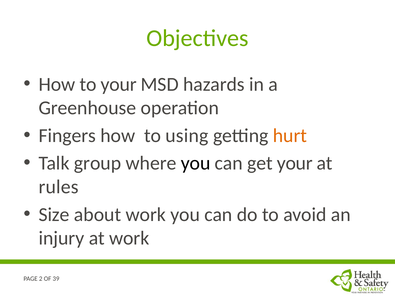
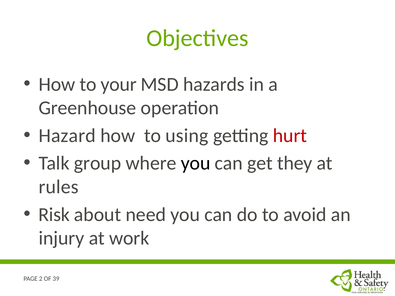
Fingers: Fingers -> Hazard (67, 136)
hurt colour: orange -> red (290, 136)
get your: your -> they (295, 163)
Size: Size -> Risk (54, 215)
about work: work -> need (146, 215)
